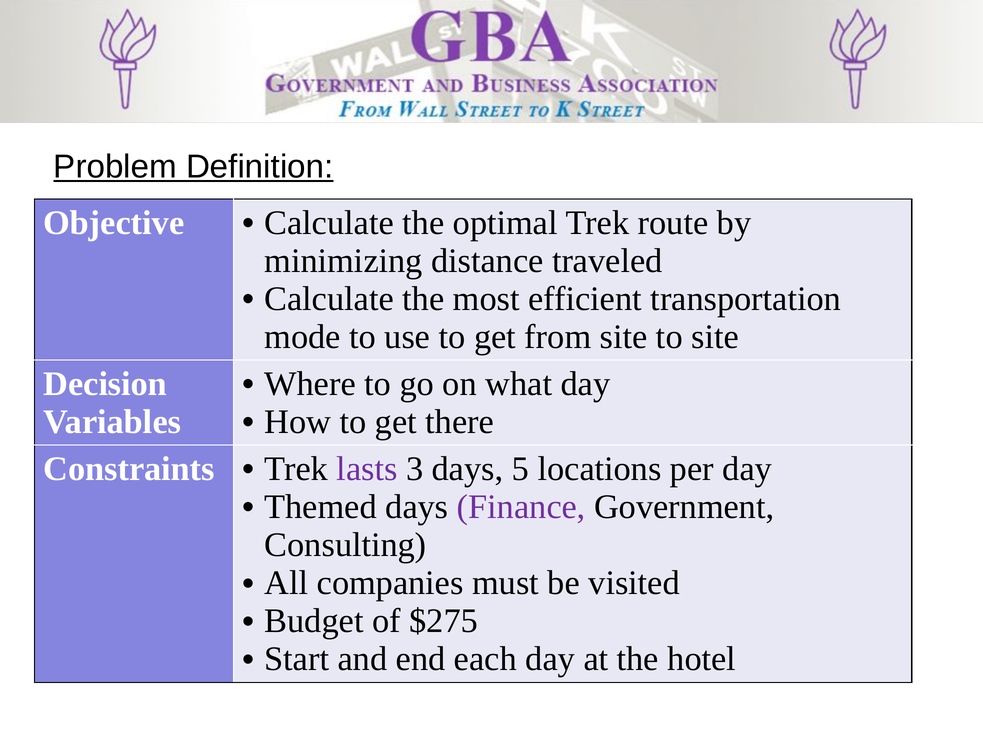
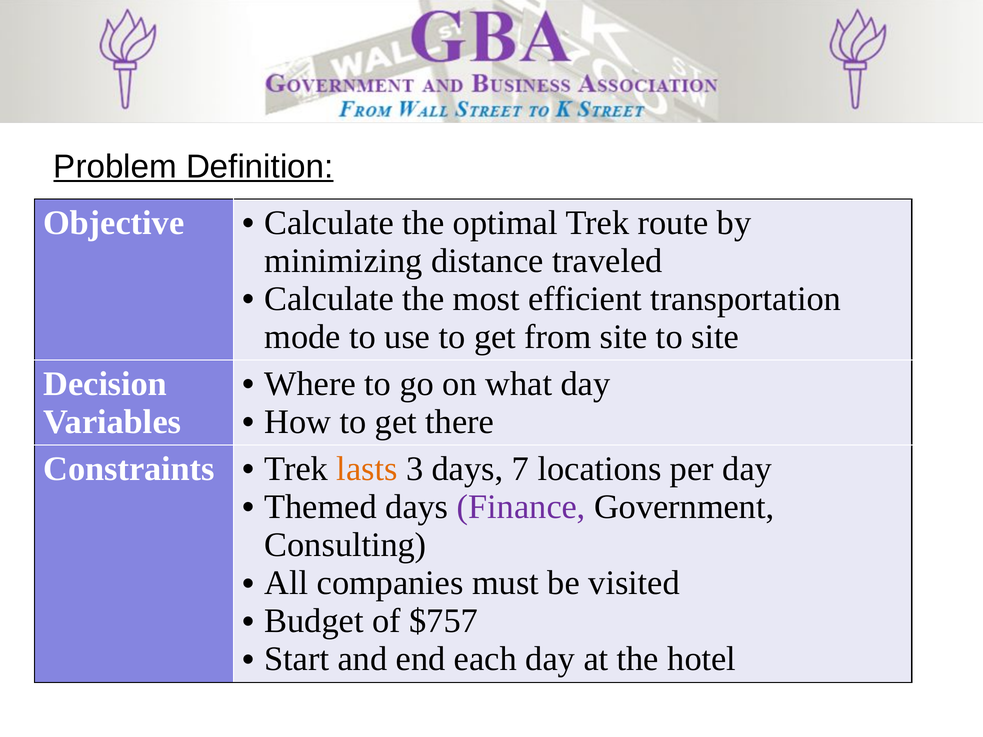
lasts colour: purple -> orange (367, 469)
5: 5 -> 7 (520, 469)
$275: $275 -> $757 (444, 621)
